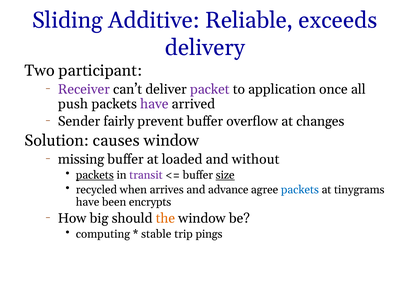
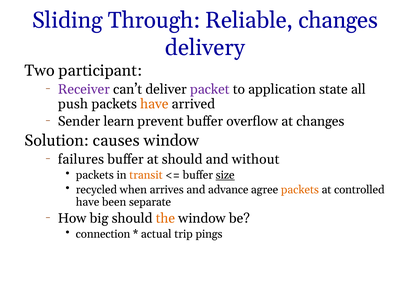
Additive: Additive -> Through (154, 20)
Reliable exceeds: exceeds -> changes (338, 20)
once: once -> state (333, 89)
have colour: purple -> orange (154, 104)
fairly: fairly -> learn (119, 122)
missing: missing -> failures (81, 160)
at loaded: loaded -> should (182, 160)
packets underline: present -> none (95, 175)
transit colour: purple -> orange (146, 175)
packets colour: blue -> orange (300, 190)
tinygrams: tinygrams -> controlled (359, 190)
encrypts: encrypts -> separate (150, 202)
computing: computing -> connection (103, 234)
stable: stable -> actual (156, 234)
